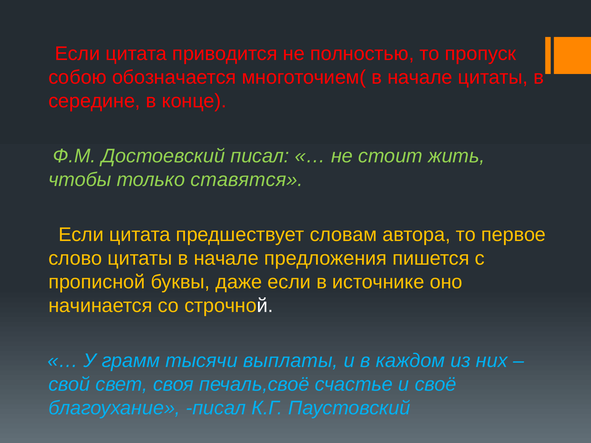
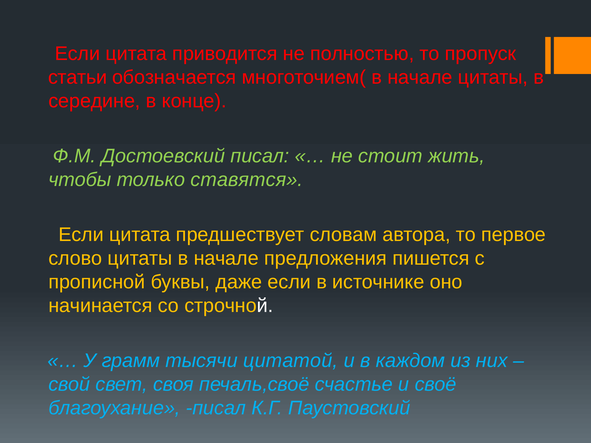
собою: собою -> статьи (78, 77)
выплаты: выплаты -> цитатой (291, 361)
